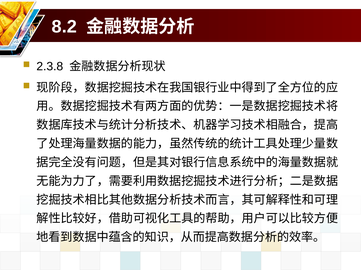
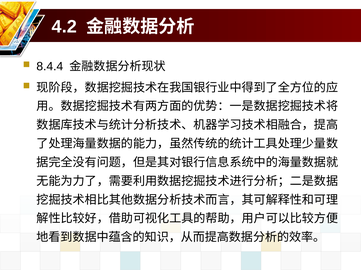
8.2: 8.2 -> 4.2 (64, 27)
2.3.8: 2.3.8 -> 8.4.4 (50, 67)
